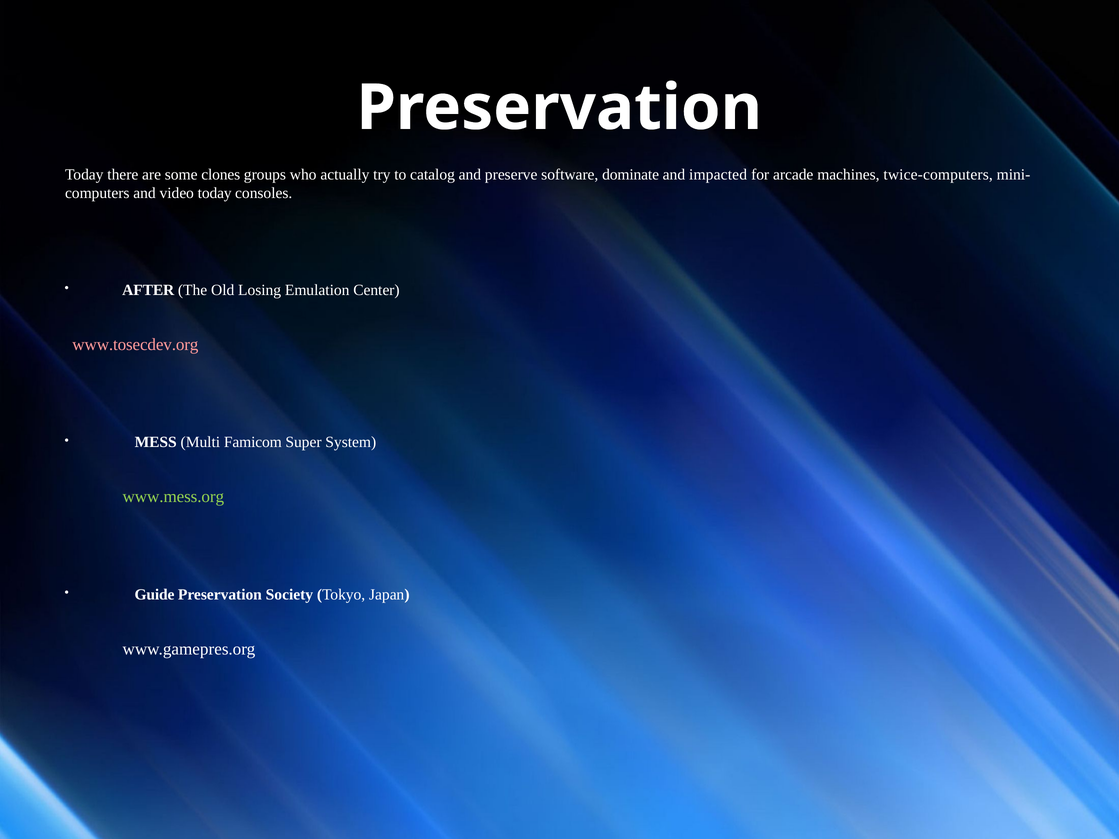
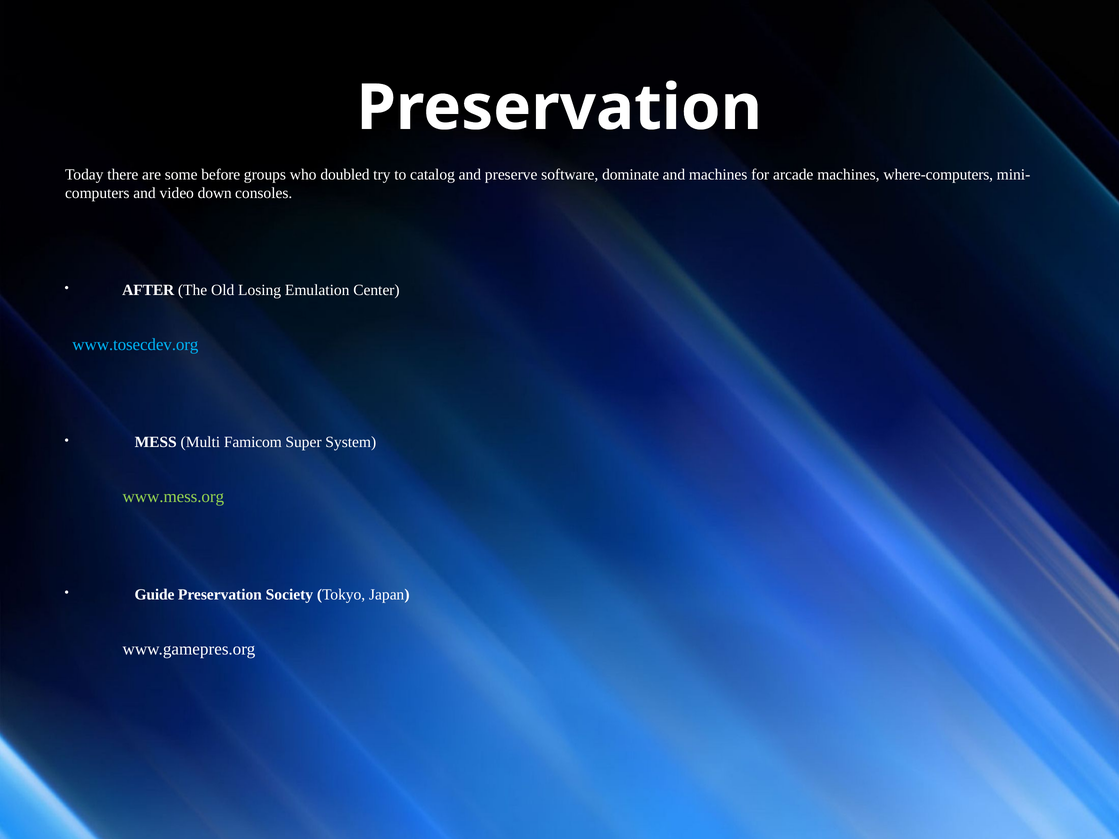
clones: clones -> before (221, 174)
actually: actually -> doubled (345, 174)
and impacted: impacted -> machines (718, 174)
twice-computers: twice-computers -> where-computers (938, 174)
video today: today -> down (215, 193)
www.tosecdev.org colour: pink -> light blue (135, 345)
